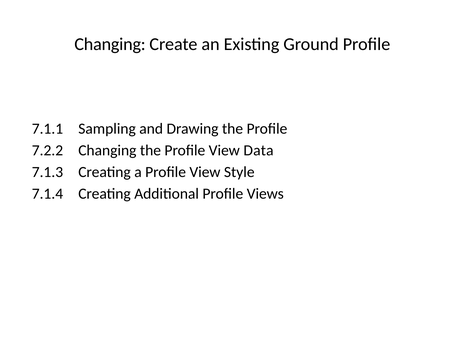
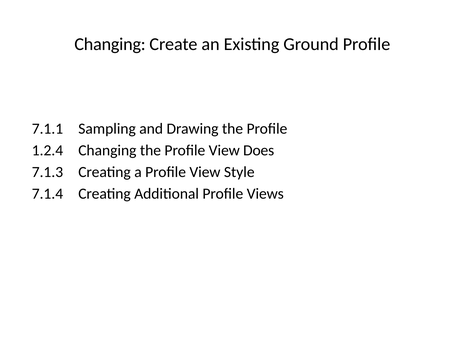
7.2.2: 7.2.2 -> 1.2.4 (47, 151)
Data: Data -> Does (259, 151)
